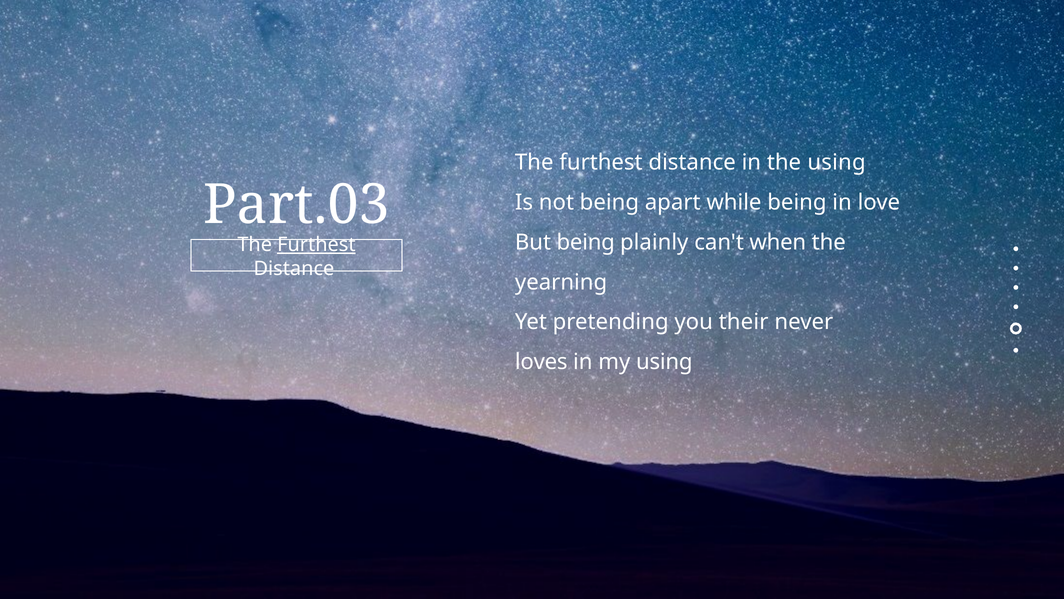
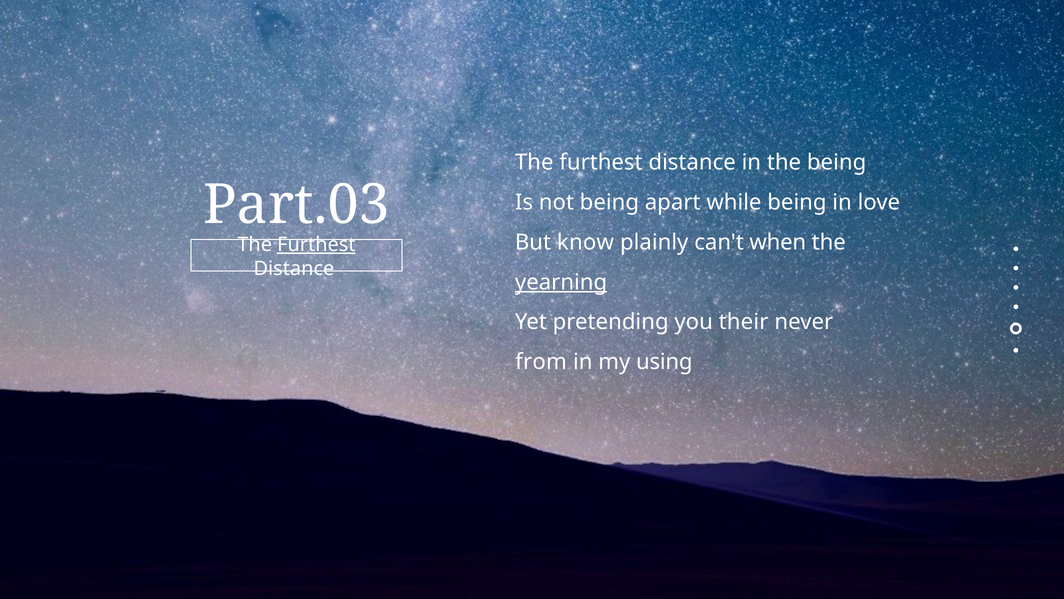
the using: using -> being (837, 162)
But being: being -> know (585, 242)
yearning underline: none -> present (561, 282)
loves: loves -> from (541, 362)
